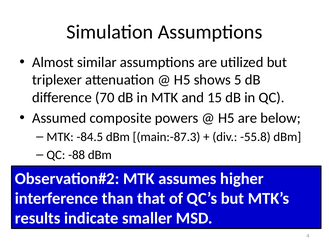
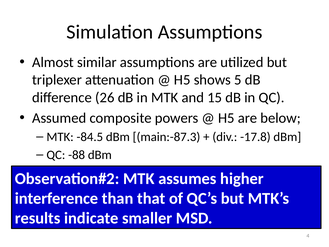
70: 70 -> 26 (105, 97)
-55.8: -55.8 -> -17.8 (255, 137)
